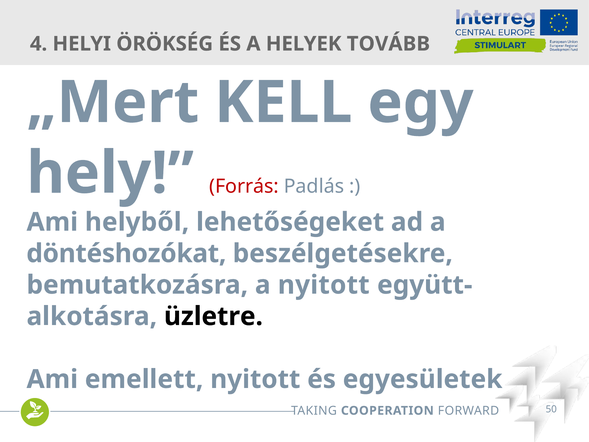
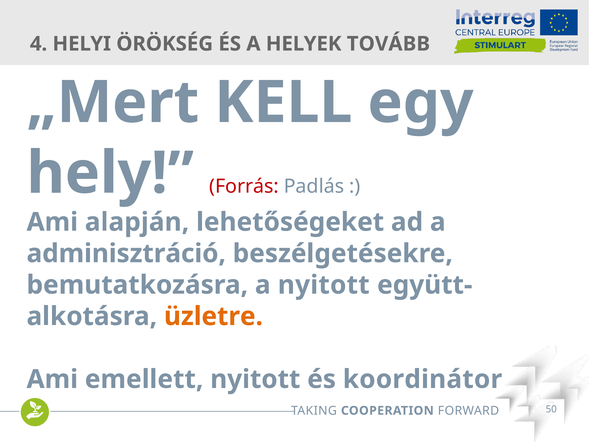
helyből: helyből -> alapján (137, 222)
döntéshozókat: döntéshozókat -> adminisztráció (126, 253)
üzletre colour: black -> orange (213, 316)
egyesületek: egyesületek -> koordinátor (422, 379)
